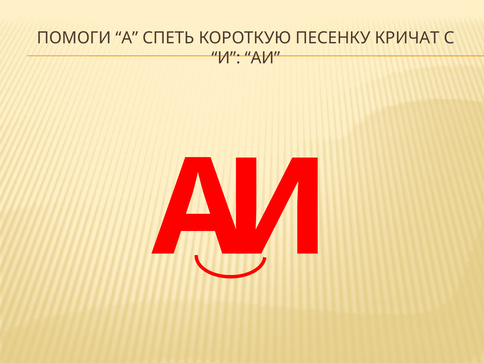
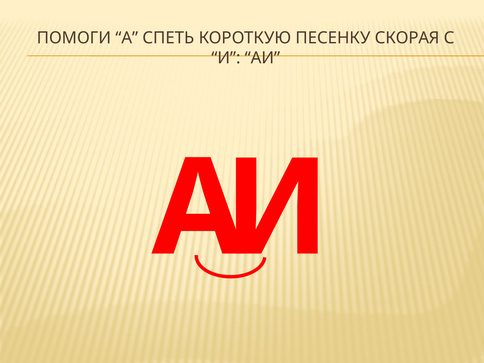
КРИЧАТ: КРИЧАТ -> СКОРАЯ (407, 38)
